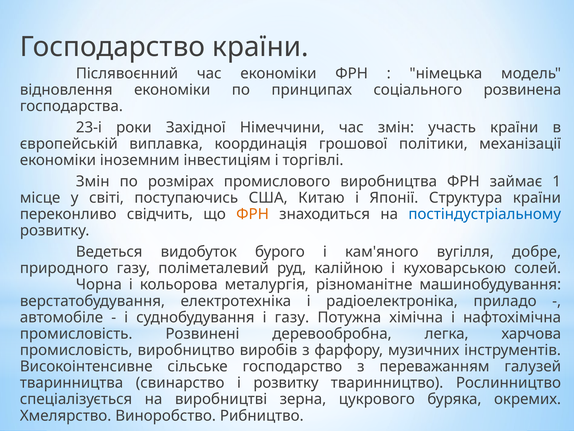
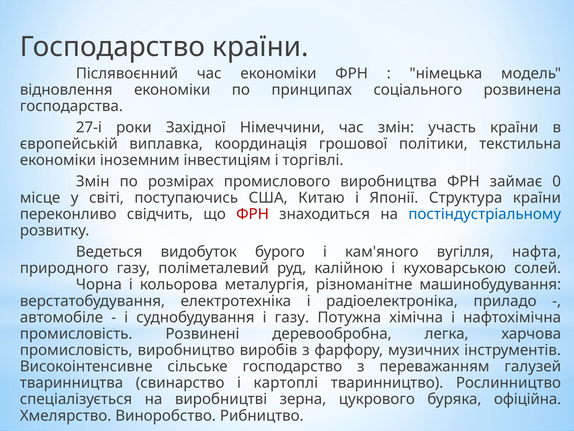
23-і: 23-і -> 27-і (89, 127)
механізації: механізації -> текстильна (520, 144)
1: 1 -> 0 (557, 181)
ФРН colour: orange -> red (253, 214)
добре: добре -> нафта (536, 252)
і розвитку: розвитку -> картоплі (286, 382)
окремих: окремих -> офіційна (528, 399)
